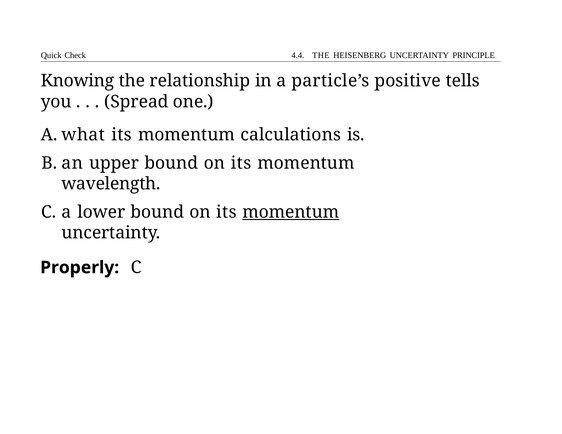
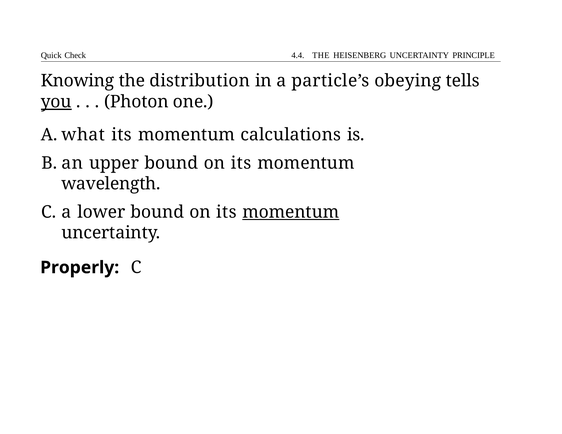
relationship: relationship -> distribution (200, 81)
positive: positive -> obeying (408, 81)
you underline: none -> present (56, 102)
Spread: Spread -> Photon (137, 102)
